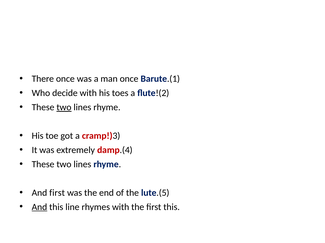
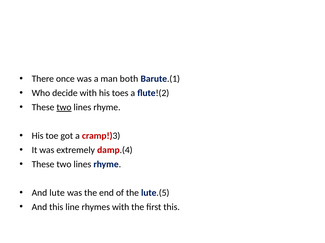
man once: once -> both (129, 79)
And first: first -> lute (57, 193)
And underline: present -> none (39, 208)
